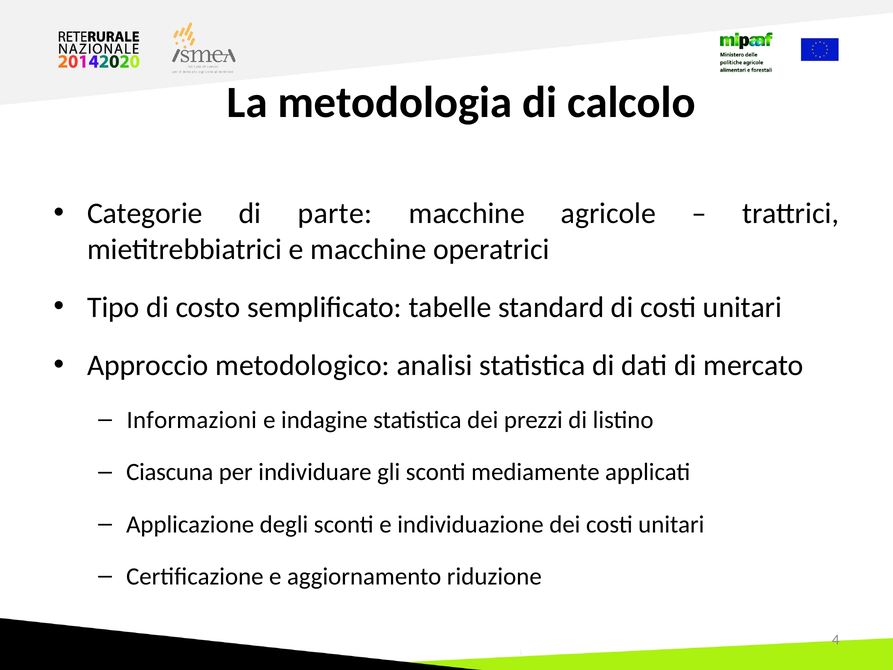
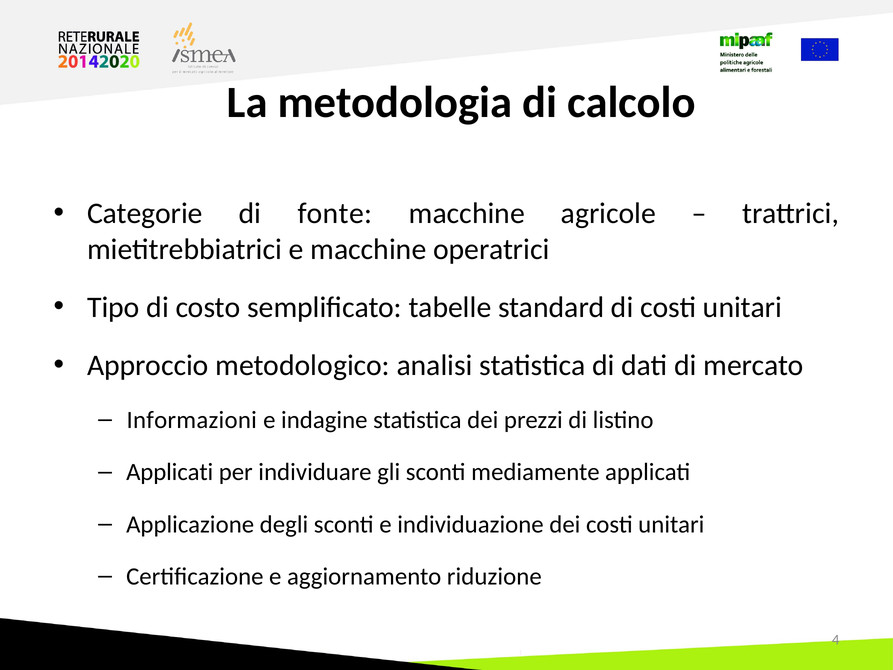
parte: parte -> fonte (335, 213)
Ciascuna: Ciascuna -> Applicati (170, 472)
